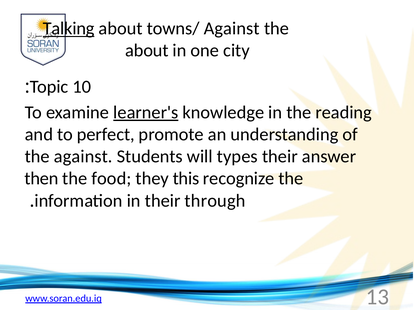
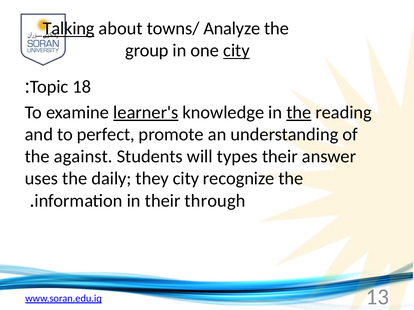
towns/ Against: Against -> Analyze (232, 29)
about: about -> group (147, 51)
city underline: none -> present (236, 51)
10: 10 -> 18 (82, 87)
the underline: none -> present (299, 113)
then: then -> uses (41, 179)
food: food -> daily (111, 179)
they this: this -> city (186, 179)
